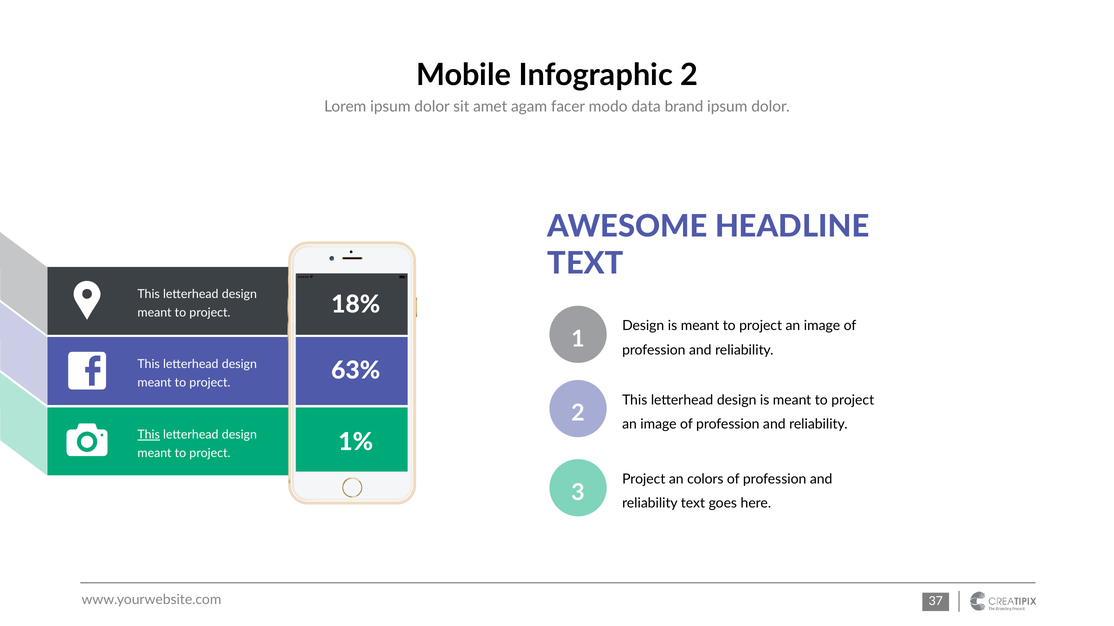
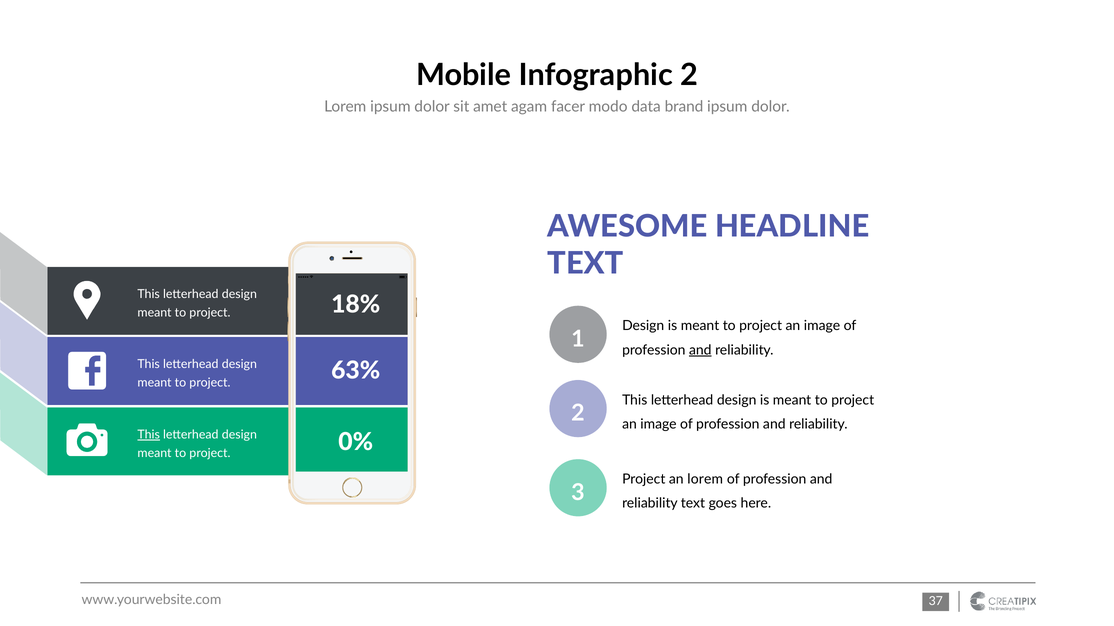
and underline: none -> present (700, 350)
1%: 1% -> 0% (356, 443)
an colors: colors -> lorem (705, 480)
